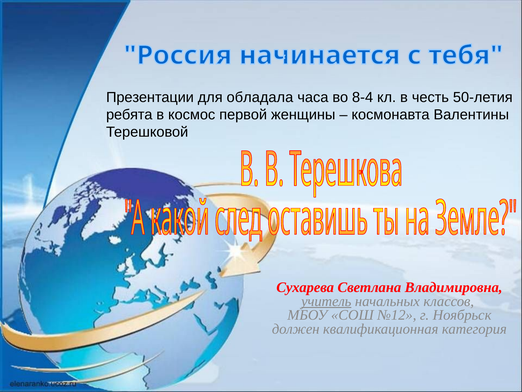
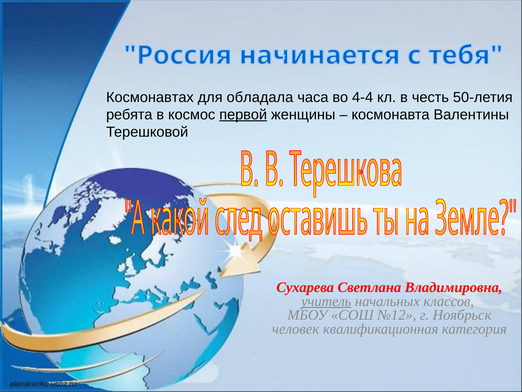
Презентации: Презентации -> Космонавтах (150, 97)
8-4: 8-4 -> 4-4 (363, 97)
первой underline: none -> present (243, 115)
должен: должен -> человек (296, 329)
